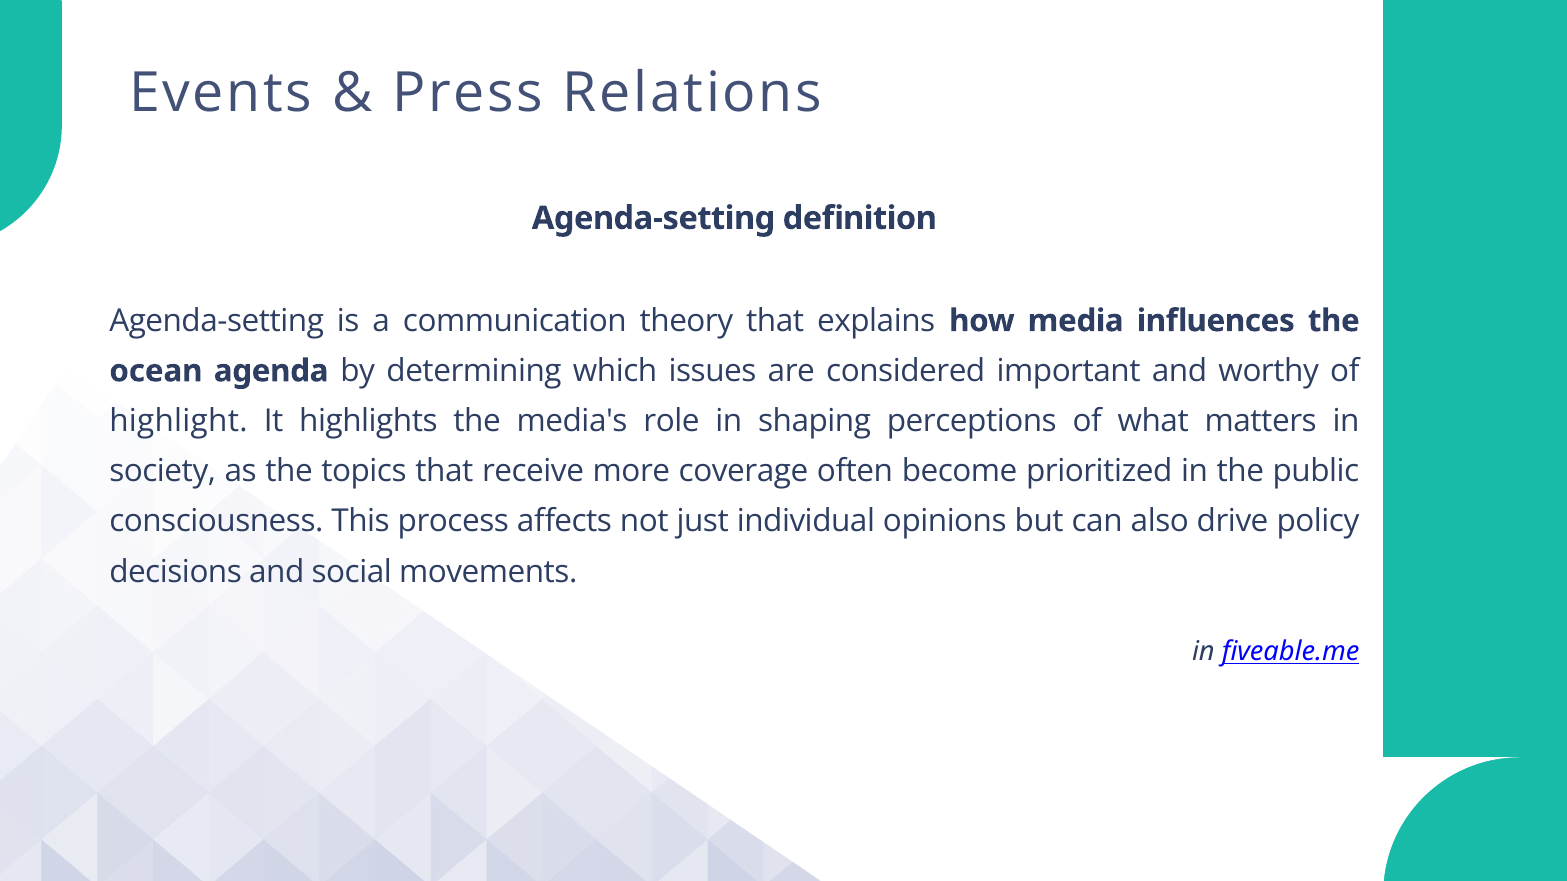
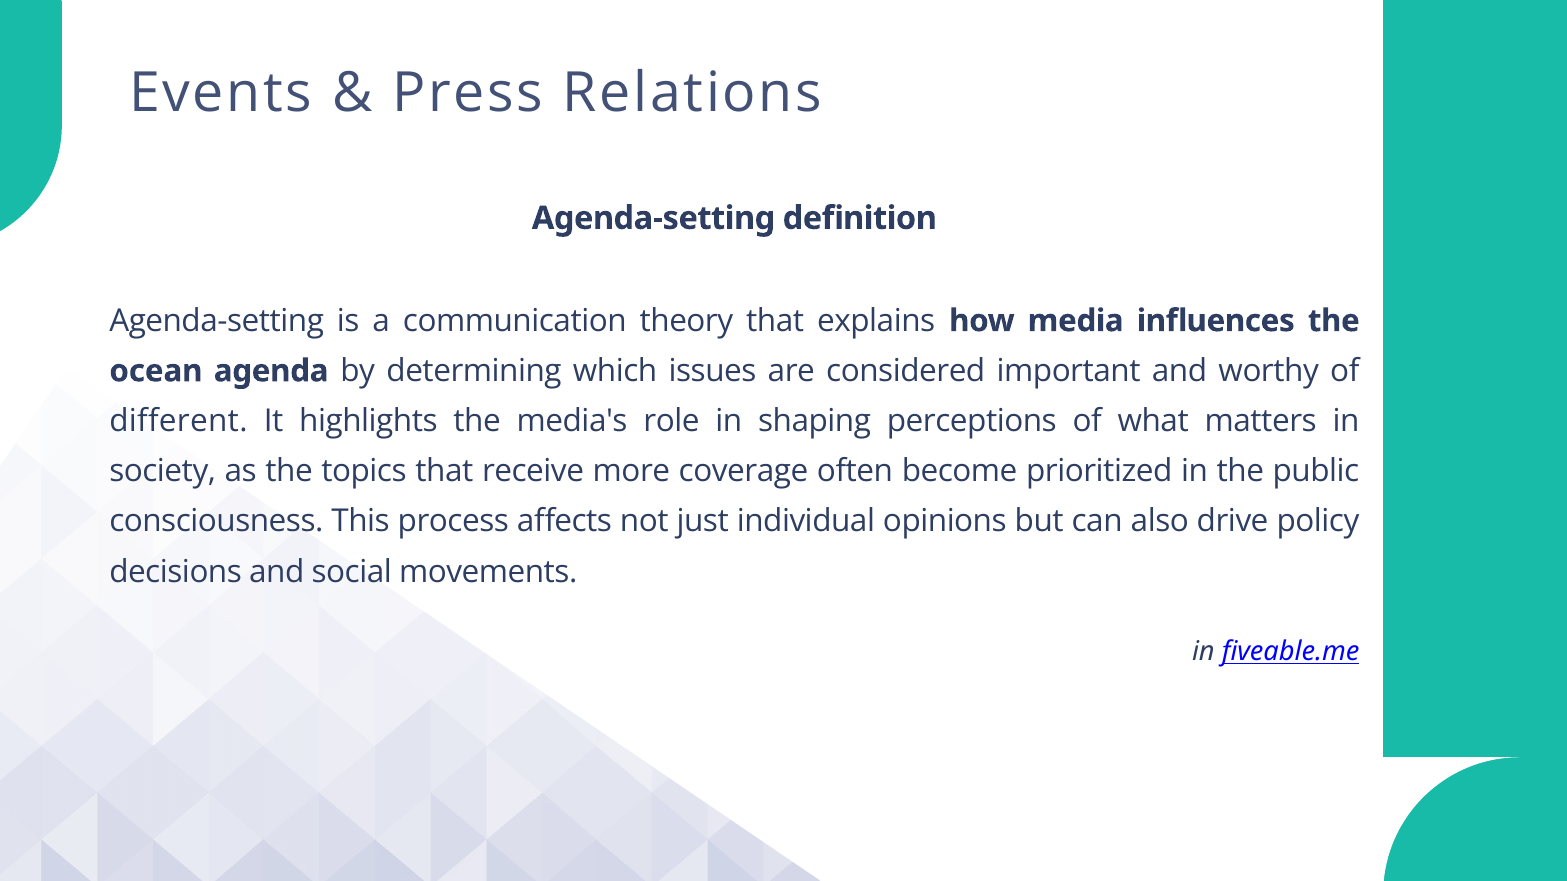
highlight: highlight -> different (178, 421)
